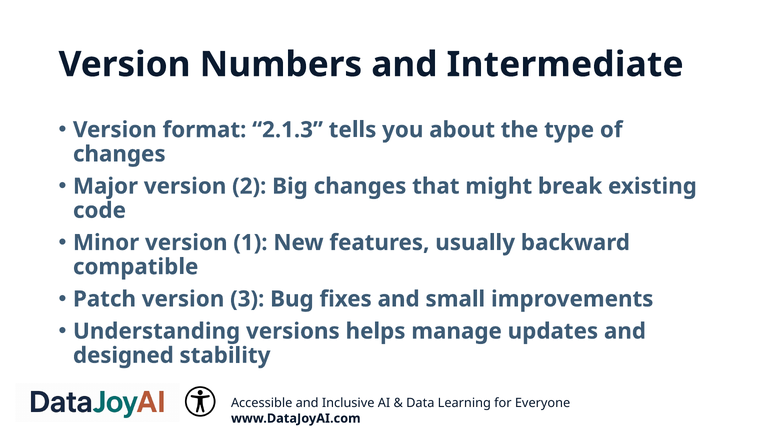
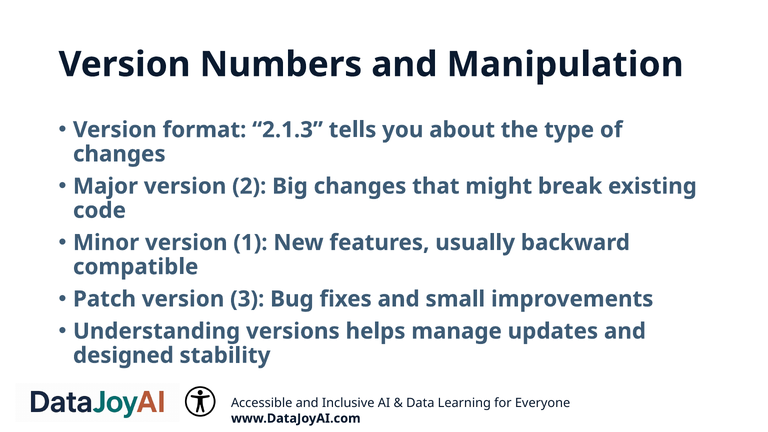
Intermediate: Intermediate -> Manipulation (565, 65)
